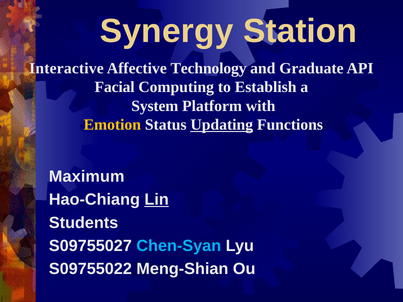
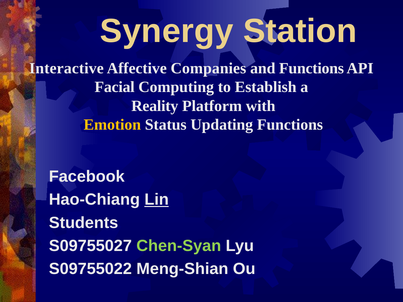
Technology: Technology -> Companies (208, 68)
and Graduate: Graduate -> Functions (312, 68)
System: System -> Reality (155, 106)
Updating underline: present -> none (222, 125)
Maximum: Maximum -> Facebook (87, 177)
Chen-Syan colour: light blue -> light green (179, 246)
